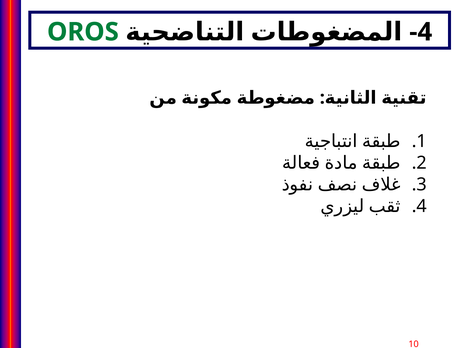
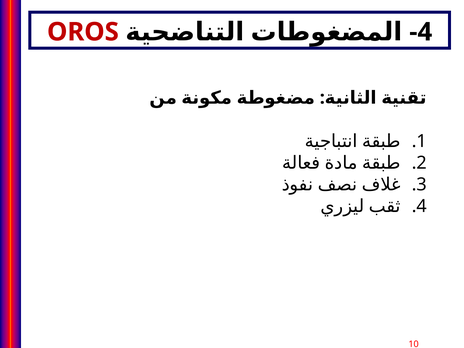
OROS colour: green -> red (83, 32)
